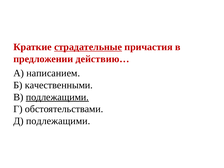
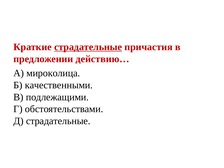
написанием: написанием -> мироколица (53, 73)
подлежащими underline: present -> none (57, 97)
Д подлежащими: подлежащими -> страдательные (58, 121)
